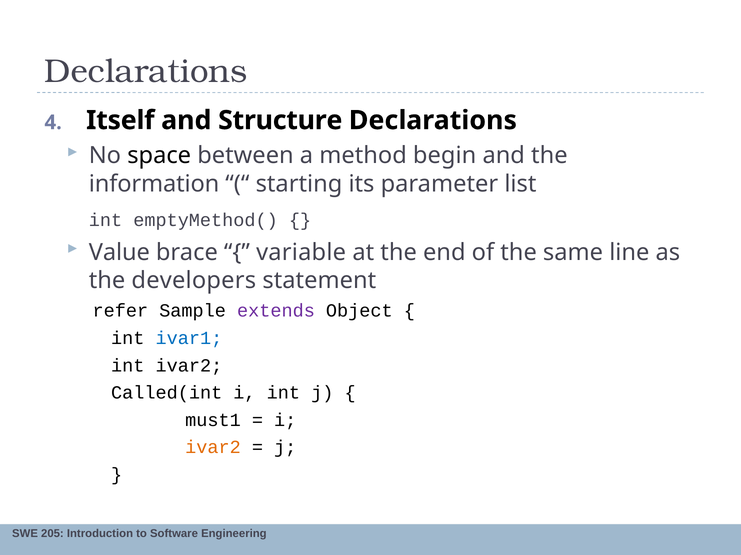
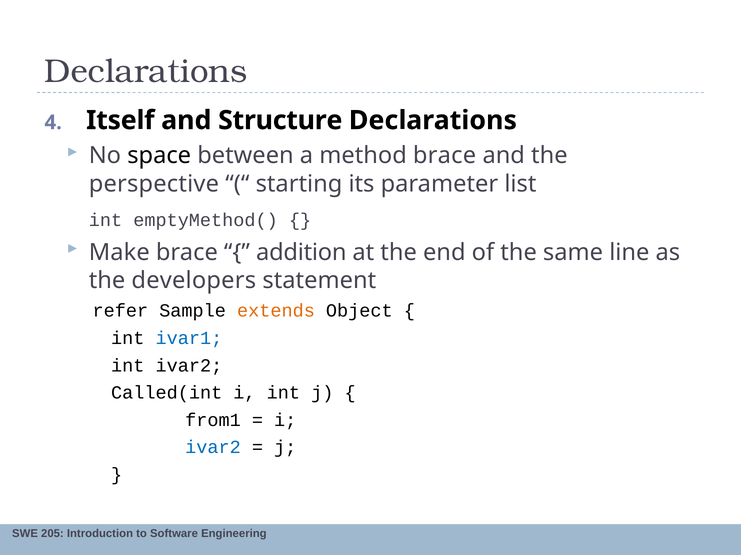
method begin: begin -> brace (445, 156)
information: information -> perspective (154, 184)
Value: Value -> Make (119, 253)
variable: variable -> addition (301, 253)
extends colour: purple -> orange (276, 311)
must1: must1 -> from1 (213, 421)
ivar2 colour: orange -> blue (213, 448)
